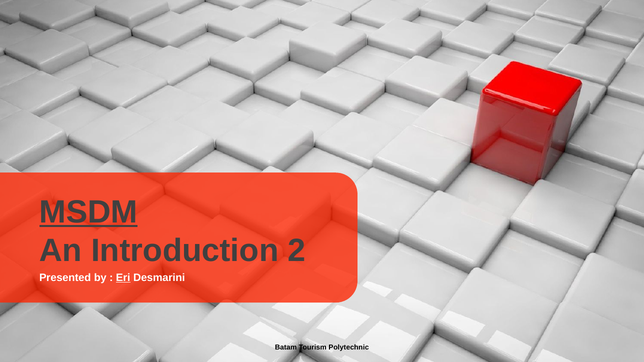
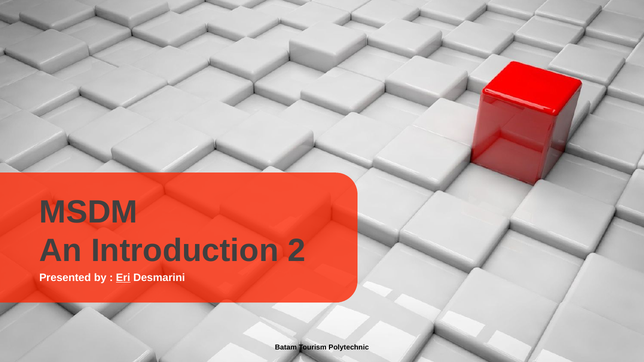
MSDM underline: present -> none (88, 212)
